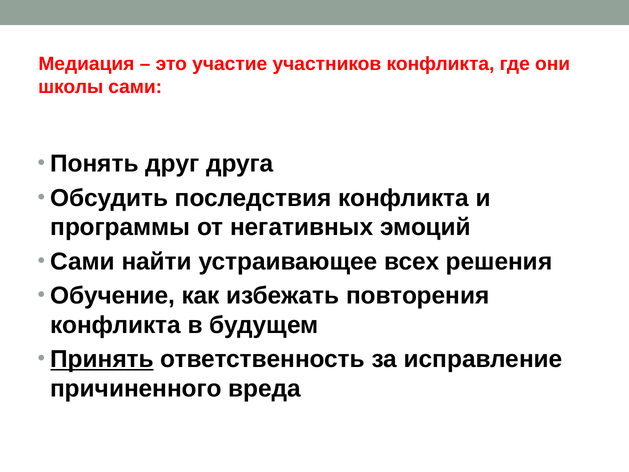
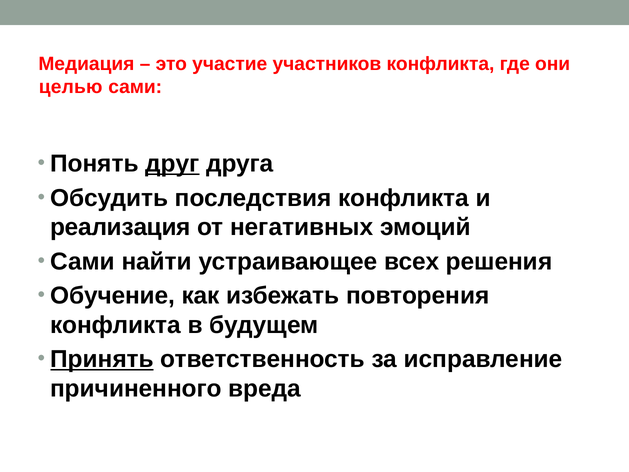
школы: школы -> целью (71, 87)
друг underline: none -> present (172, 164)
программы: программы -> реализация (120, 227)
